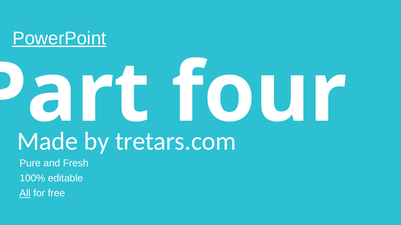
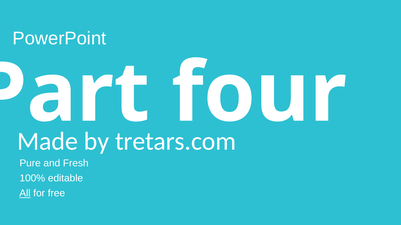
PowerPoint underline: present -> none (59, 39)
